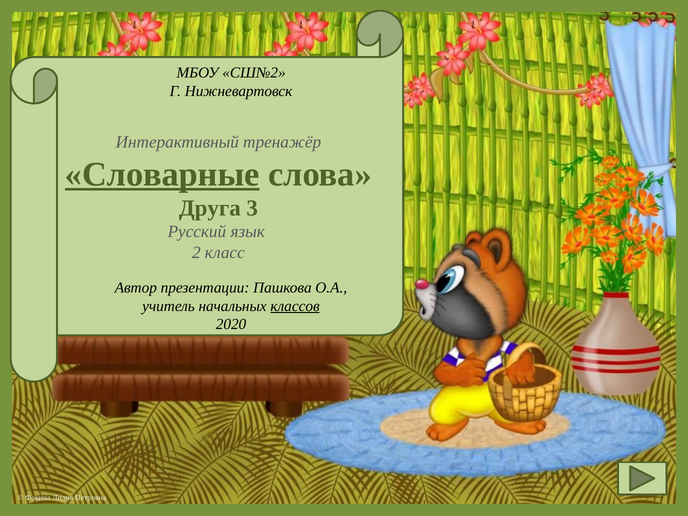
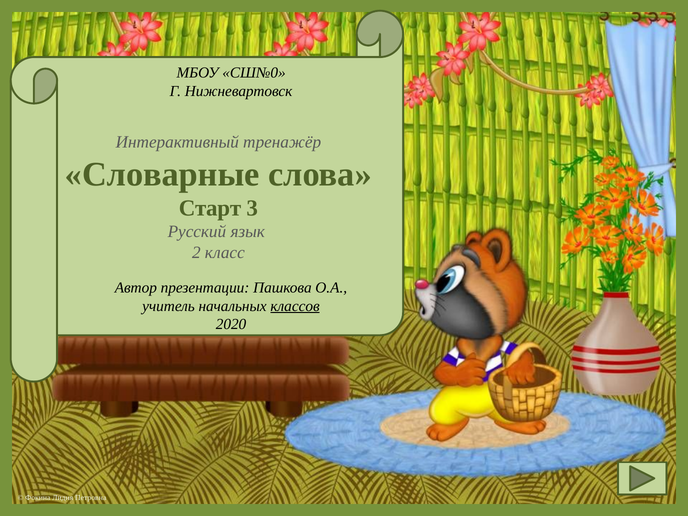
СШ№2: СШ№2 -> СШ№0 (254, 73)
Словарные underline: present -> none (162, 174)
Друга: Друга -> Старт (210, 208)
